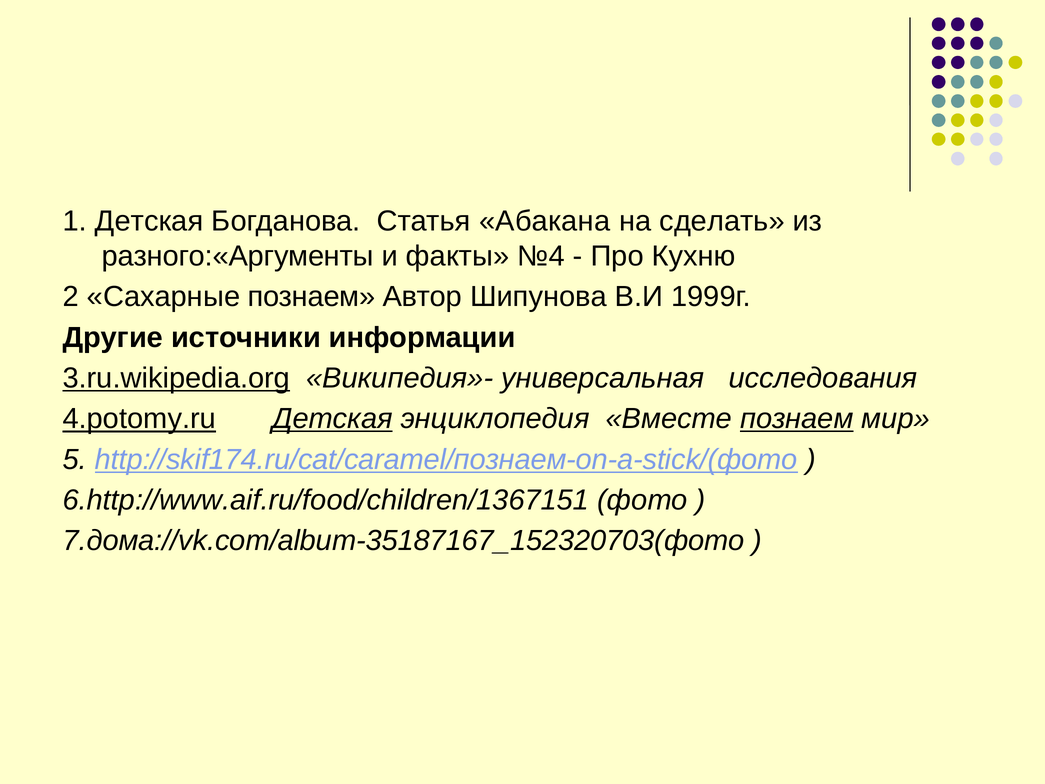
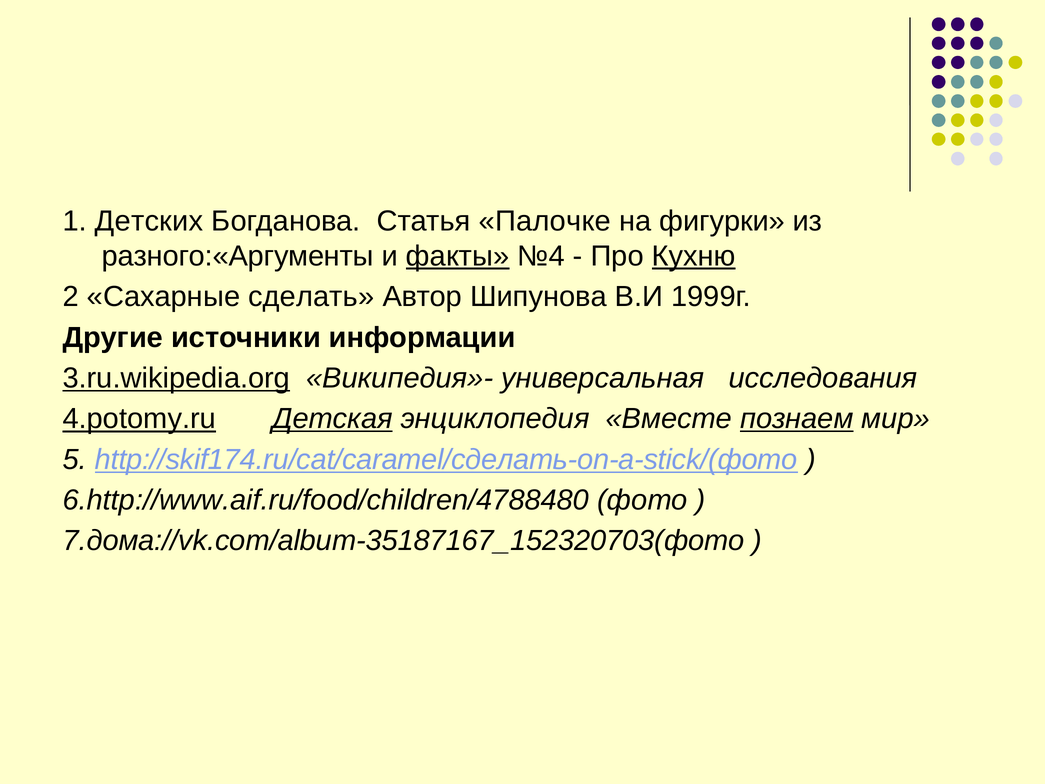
1 Детская: Детская -> Детских (149, 221)
Абакана: Абакана -> Палочке (545, 221)
сделать: сделать -> фигурки (722, 221)
факты underline: none -> present (458, 256)
Кухню underline: none -> present (694, 256)
Сахарные познаем: познаем -> сделать (311, 297)
http://skif174.ru/cat/caramel/познаем-on-a-stick/(фото: http://skif174.ru/cat/caramel/познаем-on-a-stick/(фото -> http://skif174.ru/cat/caramel/сделать-on-a-stick/(фото (446, 459)
6.http://www.aif.ru/food/children/1367151: 6.http://www.aif.ru/food/children/1367151 -> 6.http://www.aif.ru/food/children/4788480 (326, 500)
